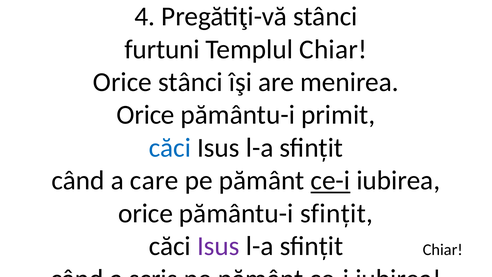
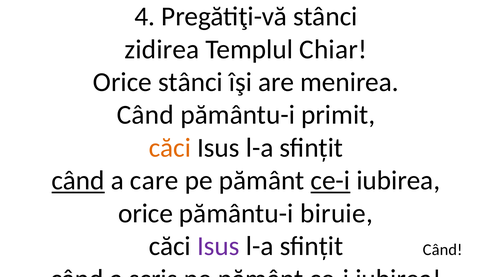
furtuni: furtuni -> zidirea (162, 49)
Orice: Orice -> Când (145, 115)
căci colour: blue -> orange (170, 148)
când underline: none -> present (78, 180)
pământu-i sfințit: sfințit -> biruie (336, 213)
Chiar: Chiar -> Când (443, 250)
